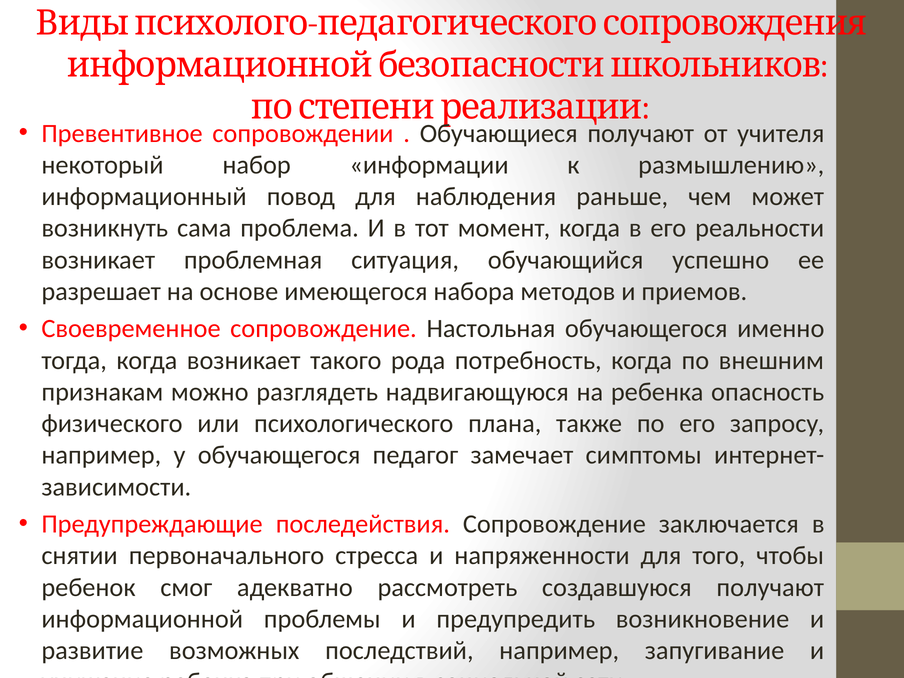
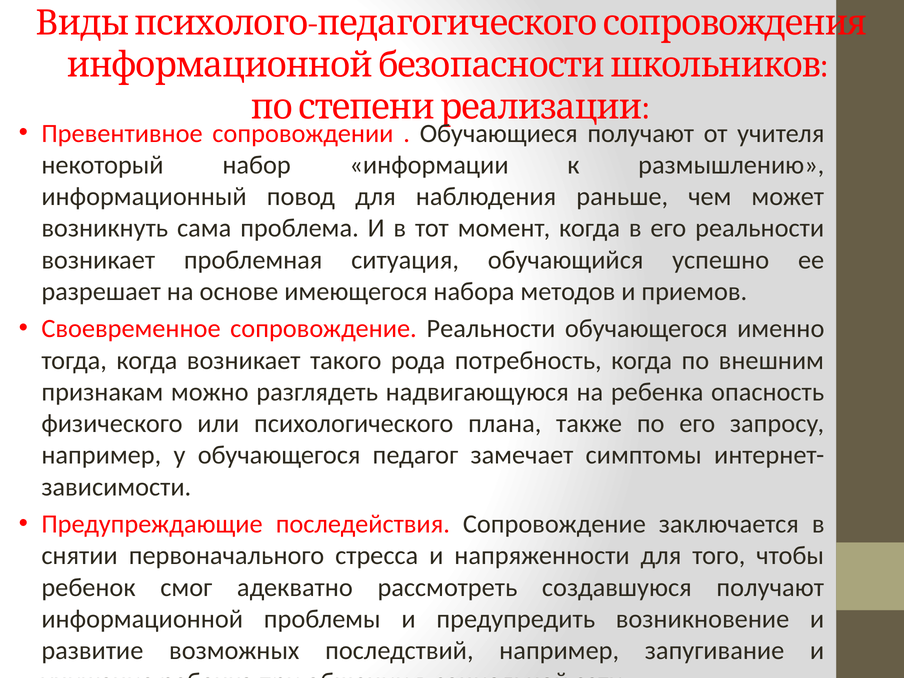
сопровождение Настольная: Настольная -> Реальности (491, 329)
